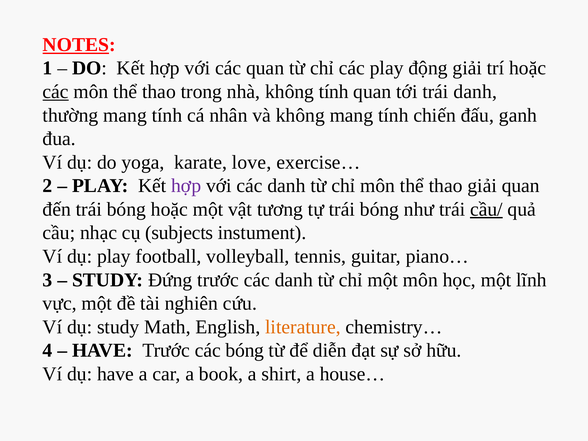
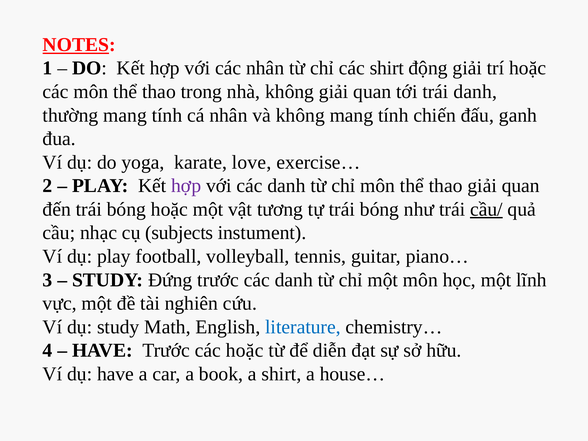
các quan: quan -> nhân (265, 68)
các play: play -> shirt (387, 68)
các underline: present -> none (56, 92)
không tính: tính -> giải (334, 92)
literature colour: orange -> blue (303, 327)
các bóng: bóng -> hoặc (245, 350)
